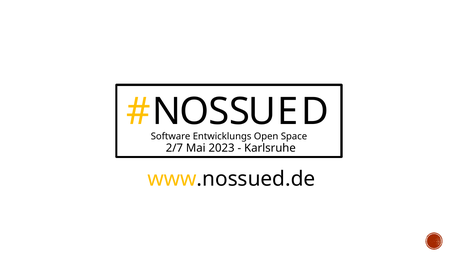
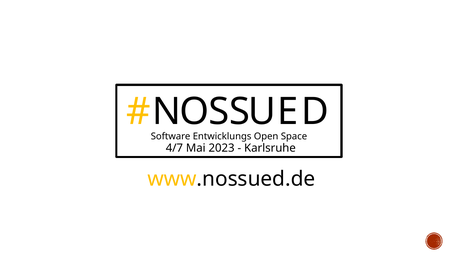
2/7: 2/7 -> 4/7 (174, 148)
